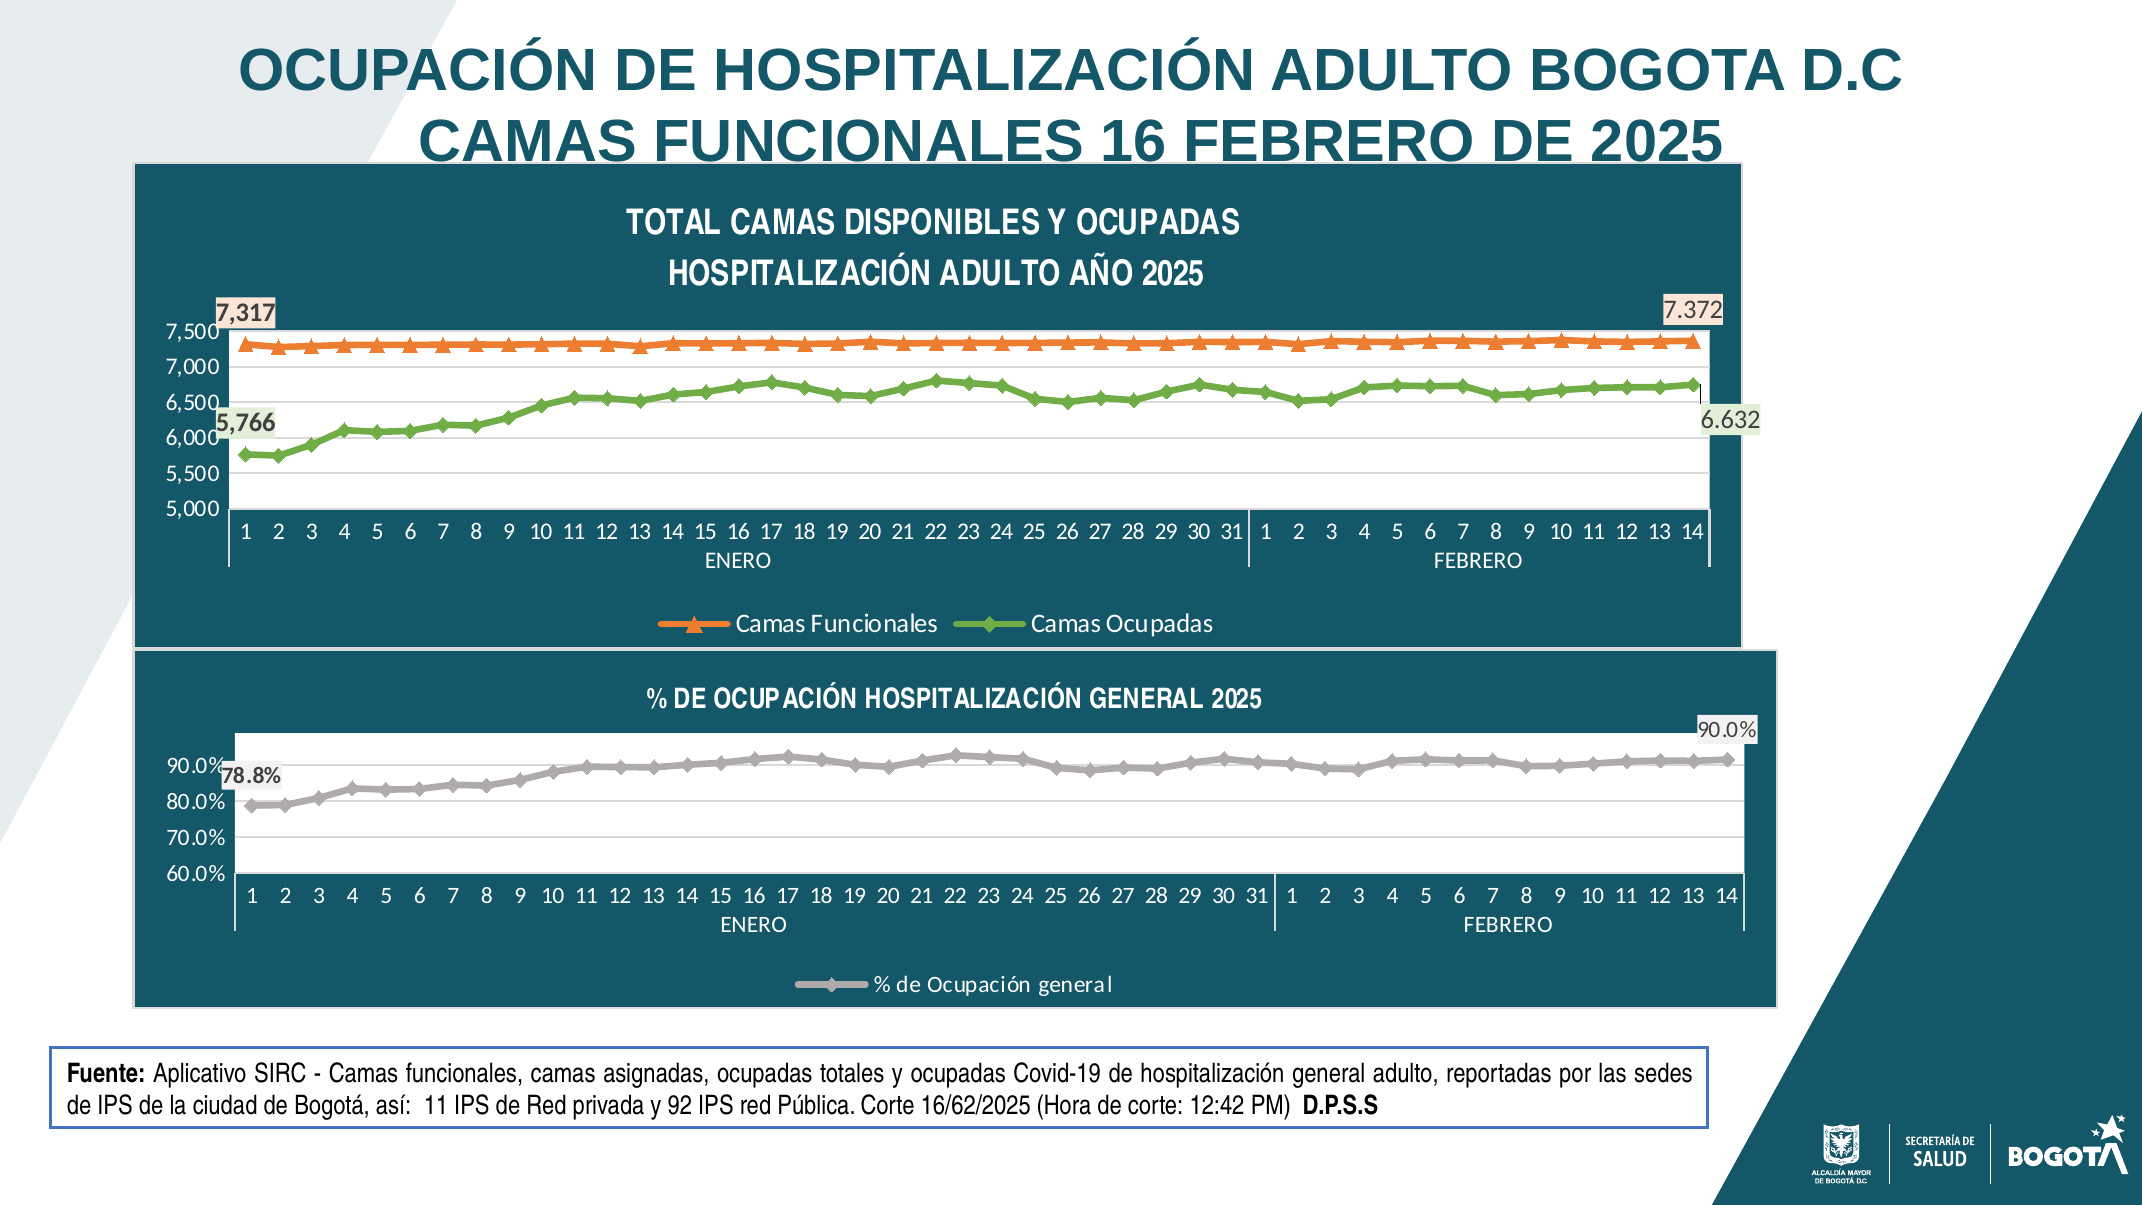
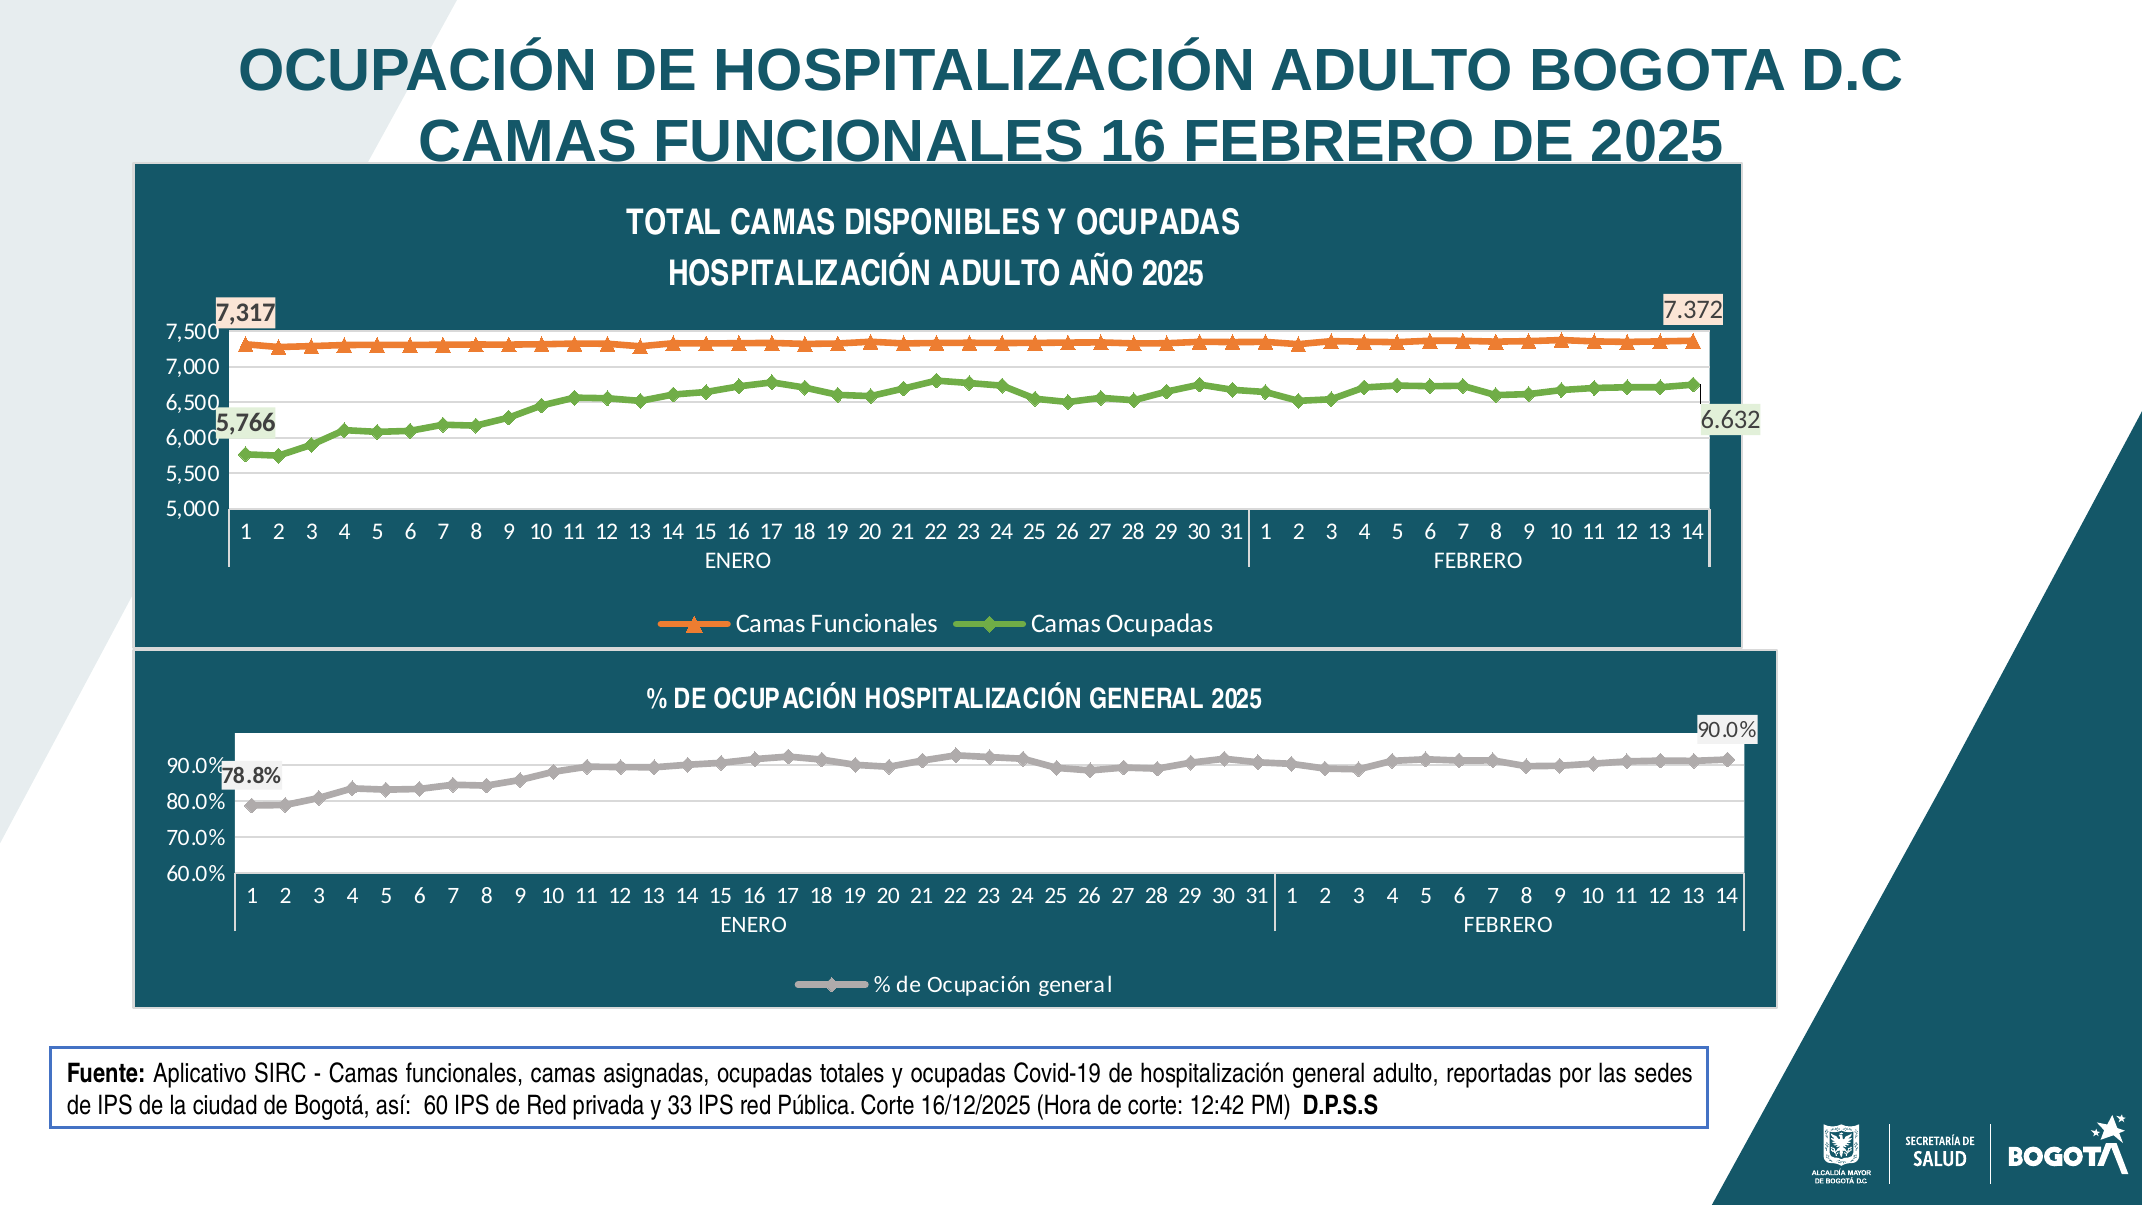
así 11: 11 -> 60 (436, 1105)
92: 92 -> 33 (680, 1105)
16/62/2025: 16/62/2025 -> 16/12/2025 (976, 1105)
